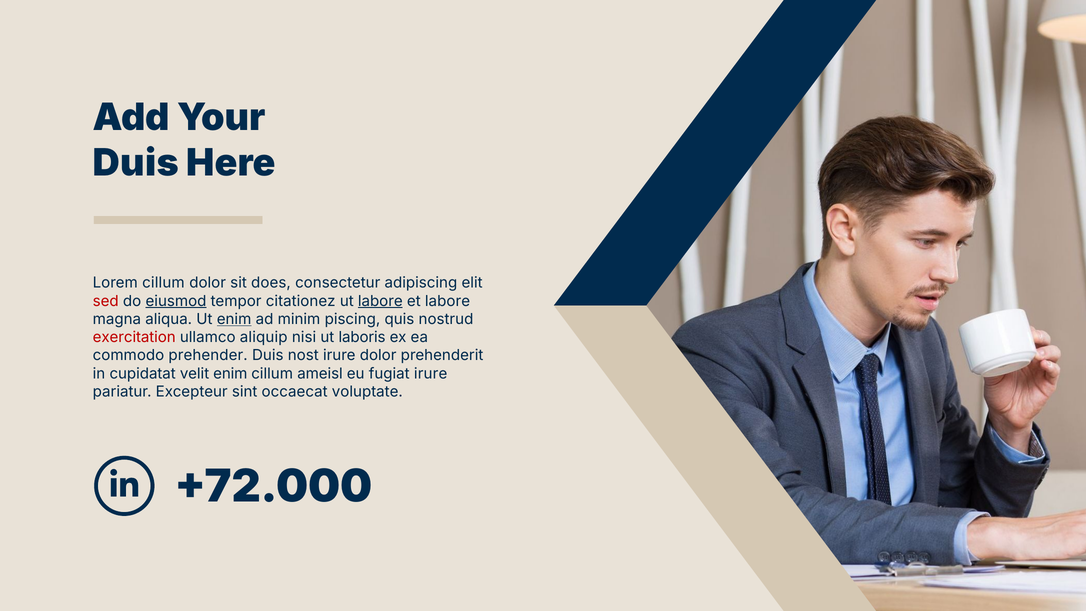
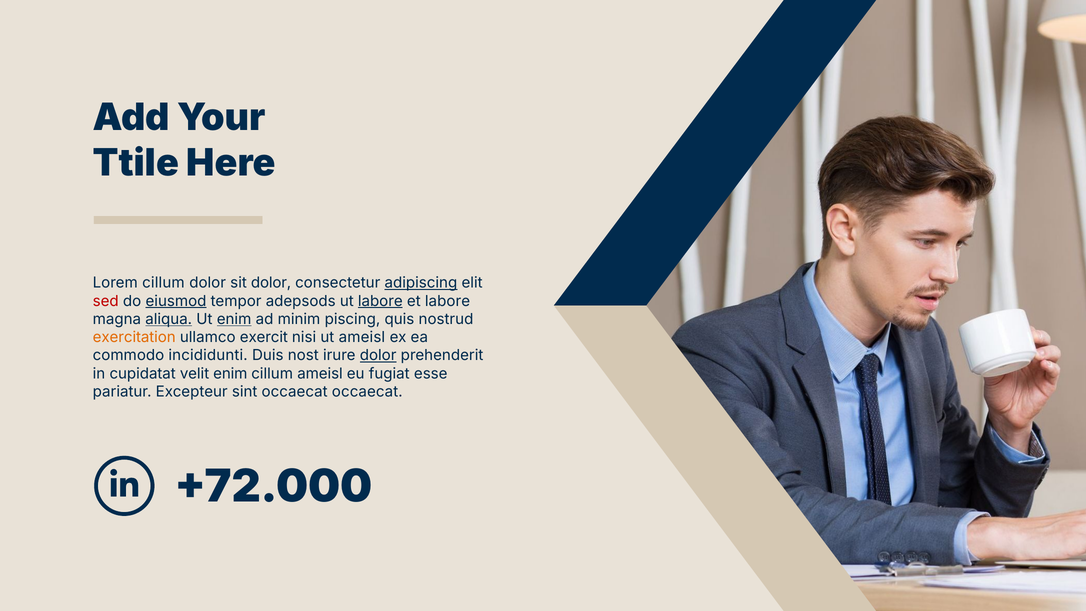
Duis: Duis -> Ttile (136, 163)
sit does: does -> dolor (271, 283)
adipiscing underline: none -> present (421, 283)
citationez: citationez -> adepsods (301, 301)
aliqua underline: none -> present (169, 319)
exercitation colour: red -> orange (134, 337)
aliquip: aliquip -> exercit (264, 337)
ut laboris: laboris -> ameisl (362, 337)
prehender: prehender -> incididunti (208, 355)
dolor underline: none -> present (378, 355)
fugiat irure: irure -> esse (431, 373)
occaecat voluptate: voluptate -> occaecat (367, 392)
